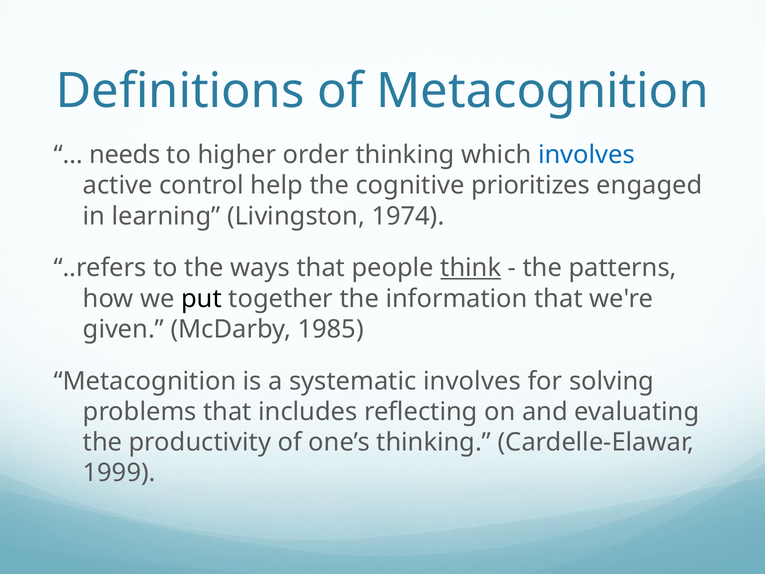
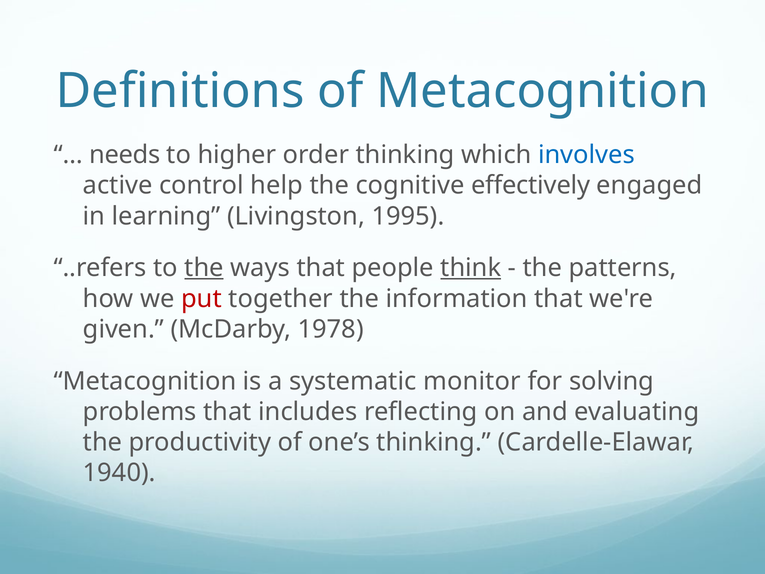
prioritizes: prioritizes -> effectively (531, 185)
1974: 1974 -> 1995 (408, 216)
the underline: none -> present (204, 268)
put colour: black -> red (201, 298)
1985: 1985 -> 1978 (331, 329)
systematic involves: involves -> monitor (472, 381)
1999: 1999 -> 1940 (119, 473)
